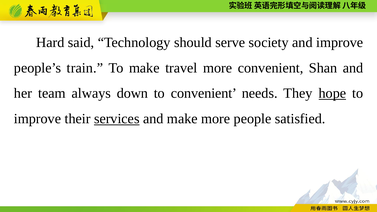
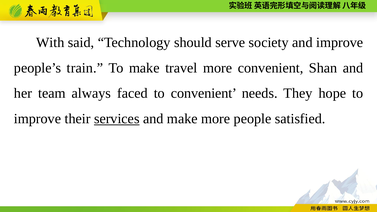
Hard: Hard -> With (50, 42)
down: down -> faced (132, 93)
hope underline: present -> none (332, 93)
